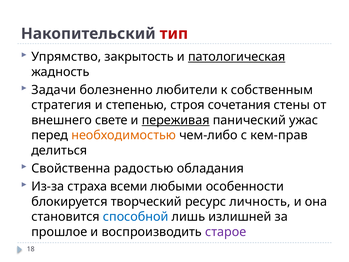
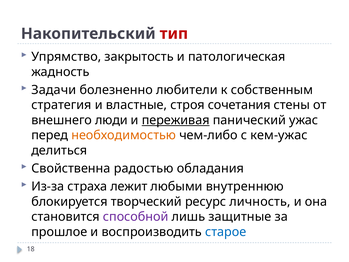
патологическая underline: present -> none (237, 57)
степенью: степенью -> властные (136, 105)
свете: свете -> люди (111, 120)
кем-прав: кем-прав -> кем-ужас (279, 135)
всеми: всеми -> лежит (129, 186)
особенности: особенности -> внутреннюю (245, 186)
способной colour: blue -> purple (136, 217)
излишней: излишней -> защитные (240, 217)
старое colour: purple -> blue (226, 232)
